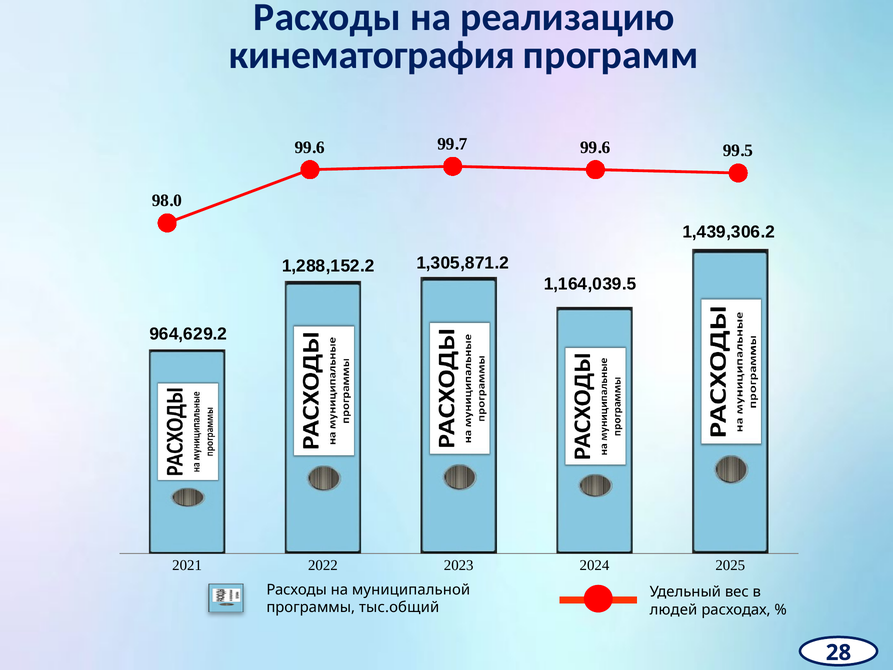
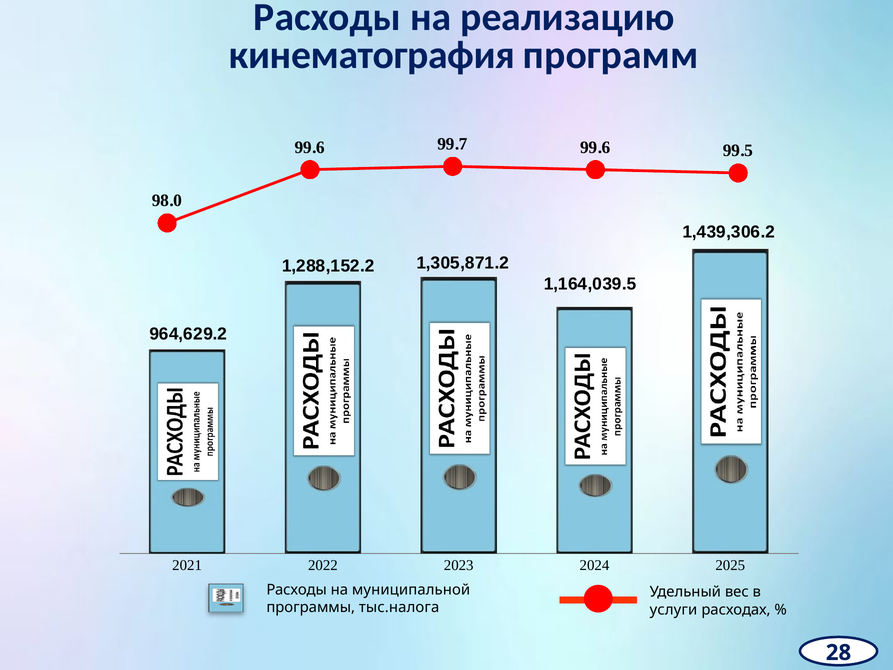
тыс.общий: тыс.общий -> тыс.налога (399, 607)
людей: людей -> услуги (674, 609)
